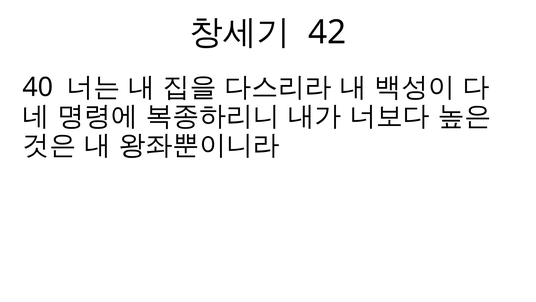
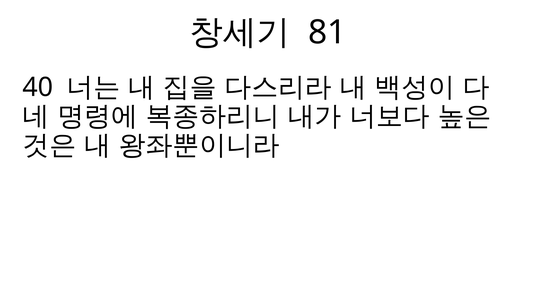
42: 42 -> 81 (327, 32)
